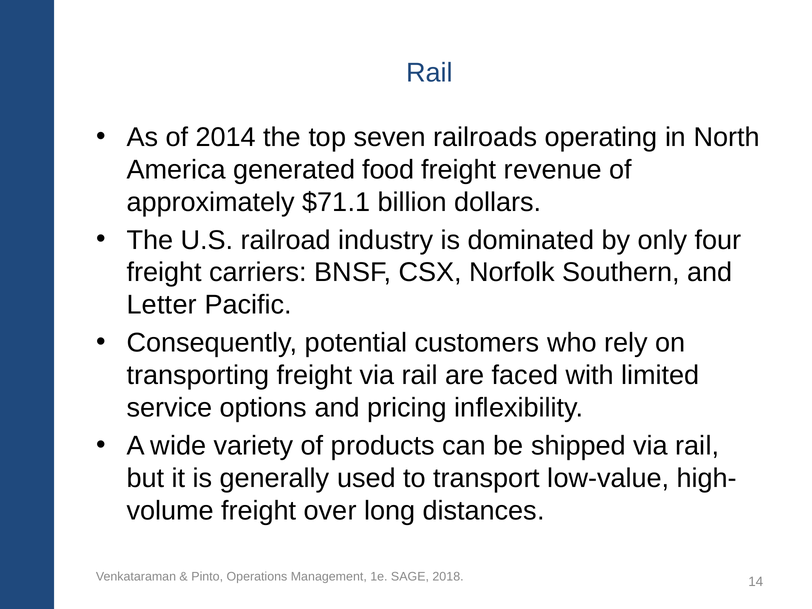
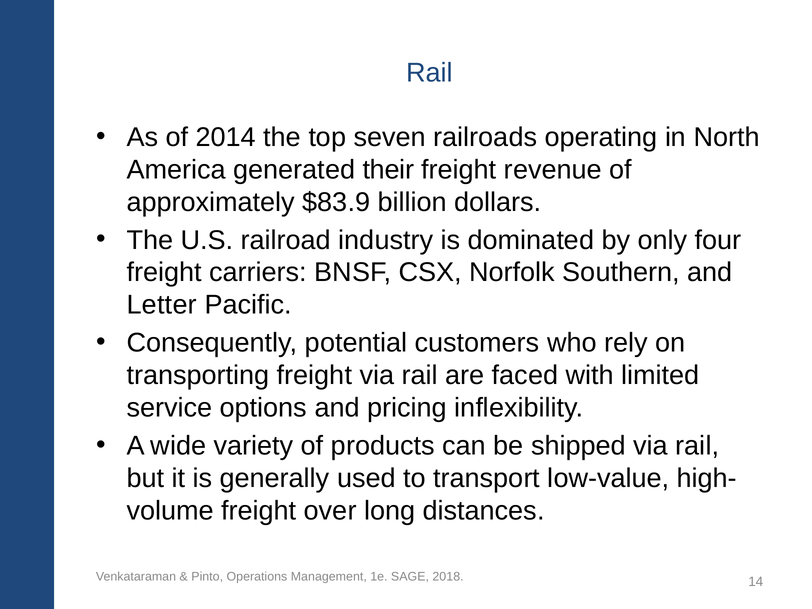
food: food -> their (388, 170)
$71.1: $71.1 -> $83.9 (336, 202)
